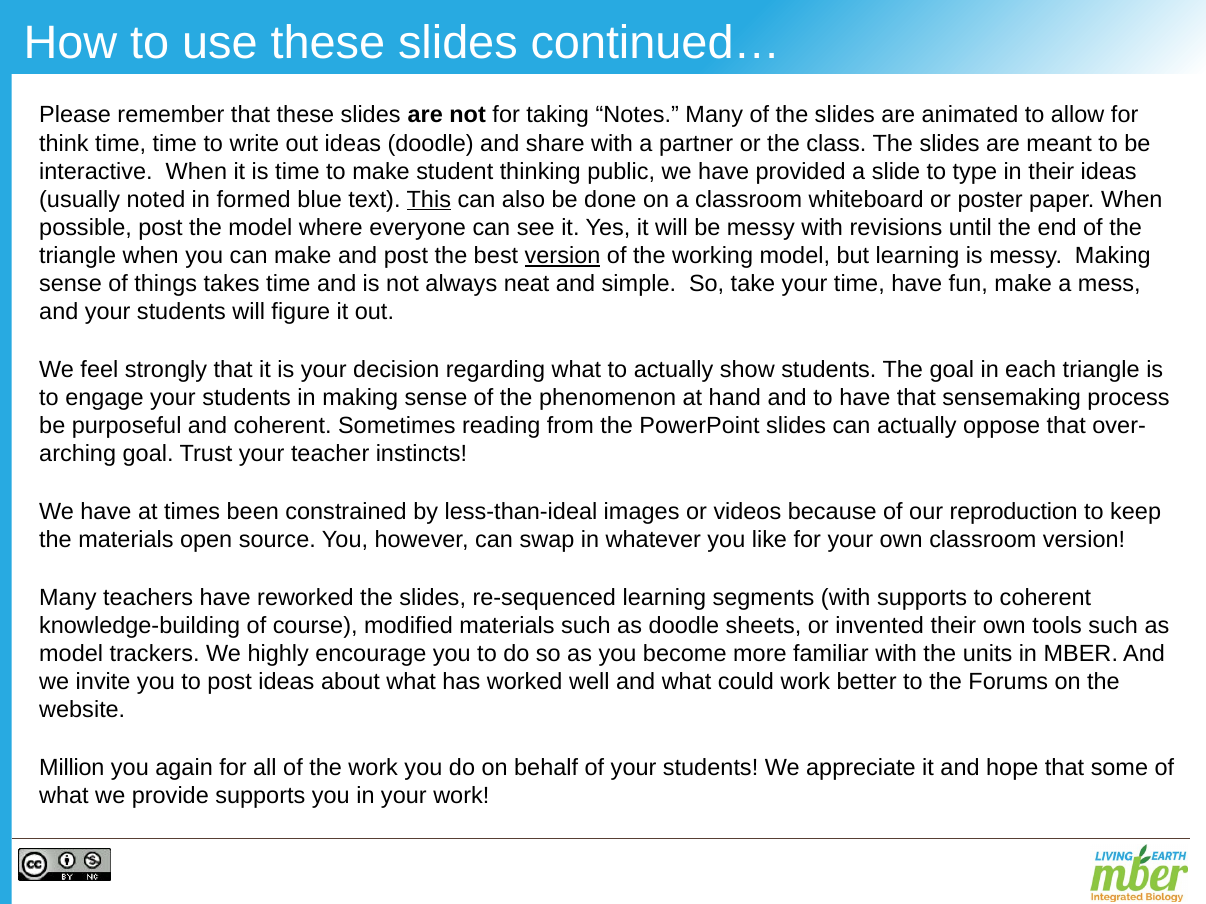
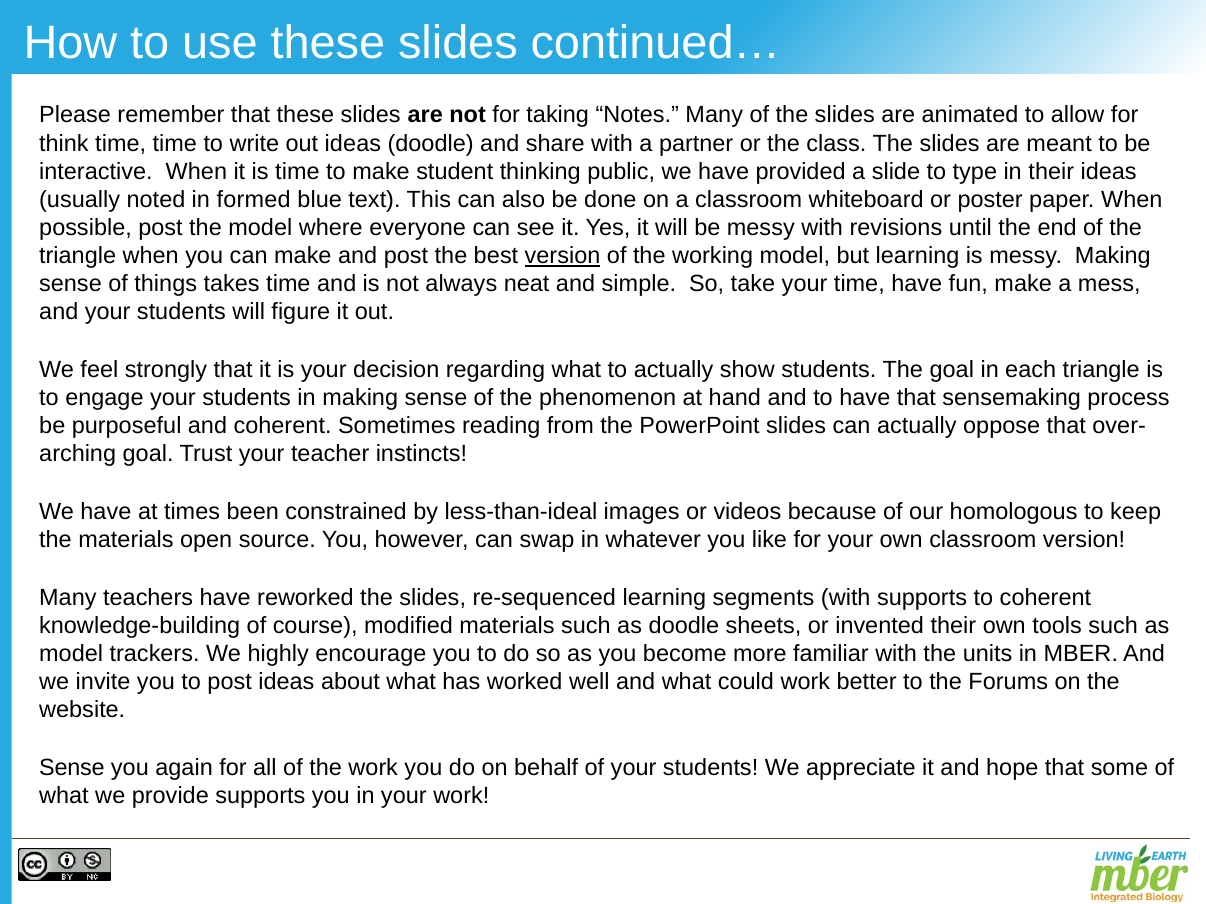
This underline: present -> none (429, 200)
reproduction: reproduction -> homologous (1014, 512)
Million: Million -> Sense (72, 768)
